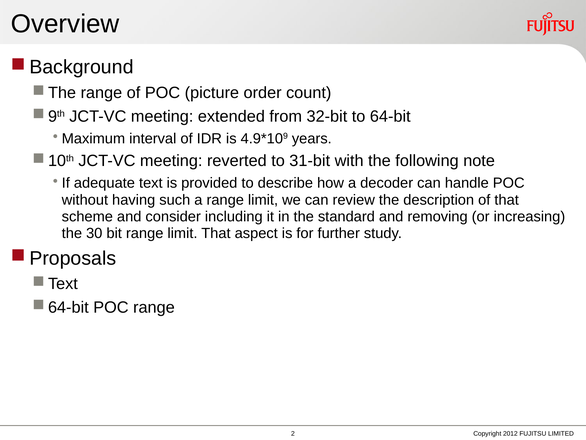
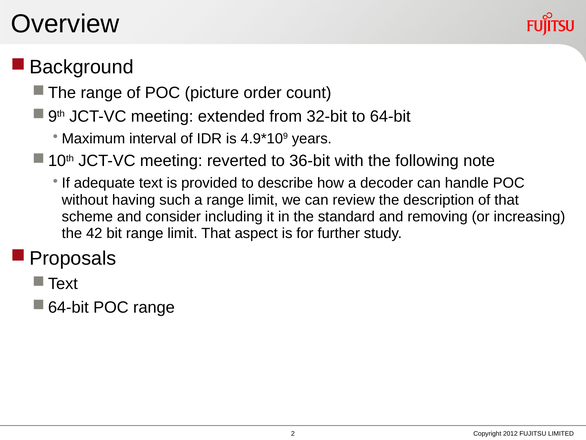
31-bit: 31-bit -> 36-bit (310, 161)
30: 30 -> 42 (94, 233)
